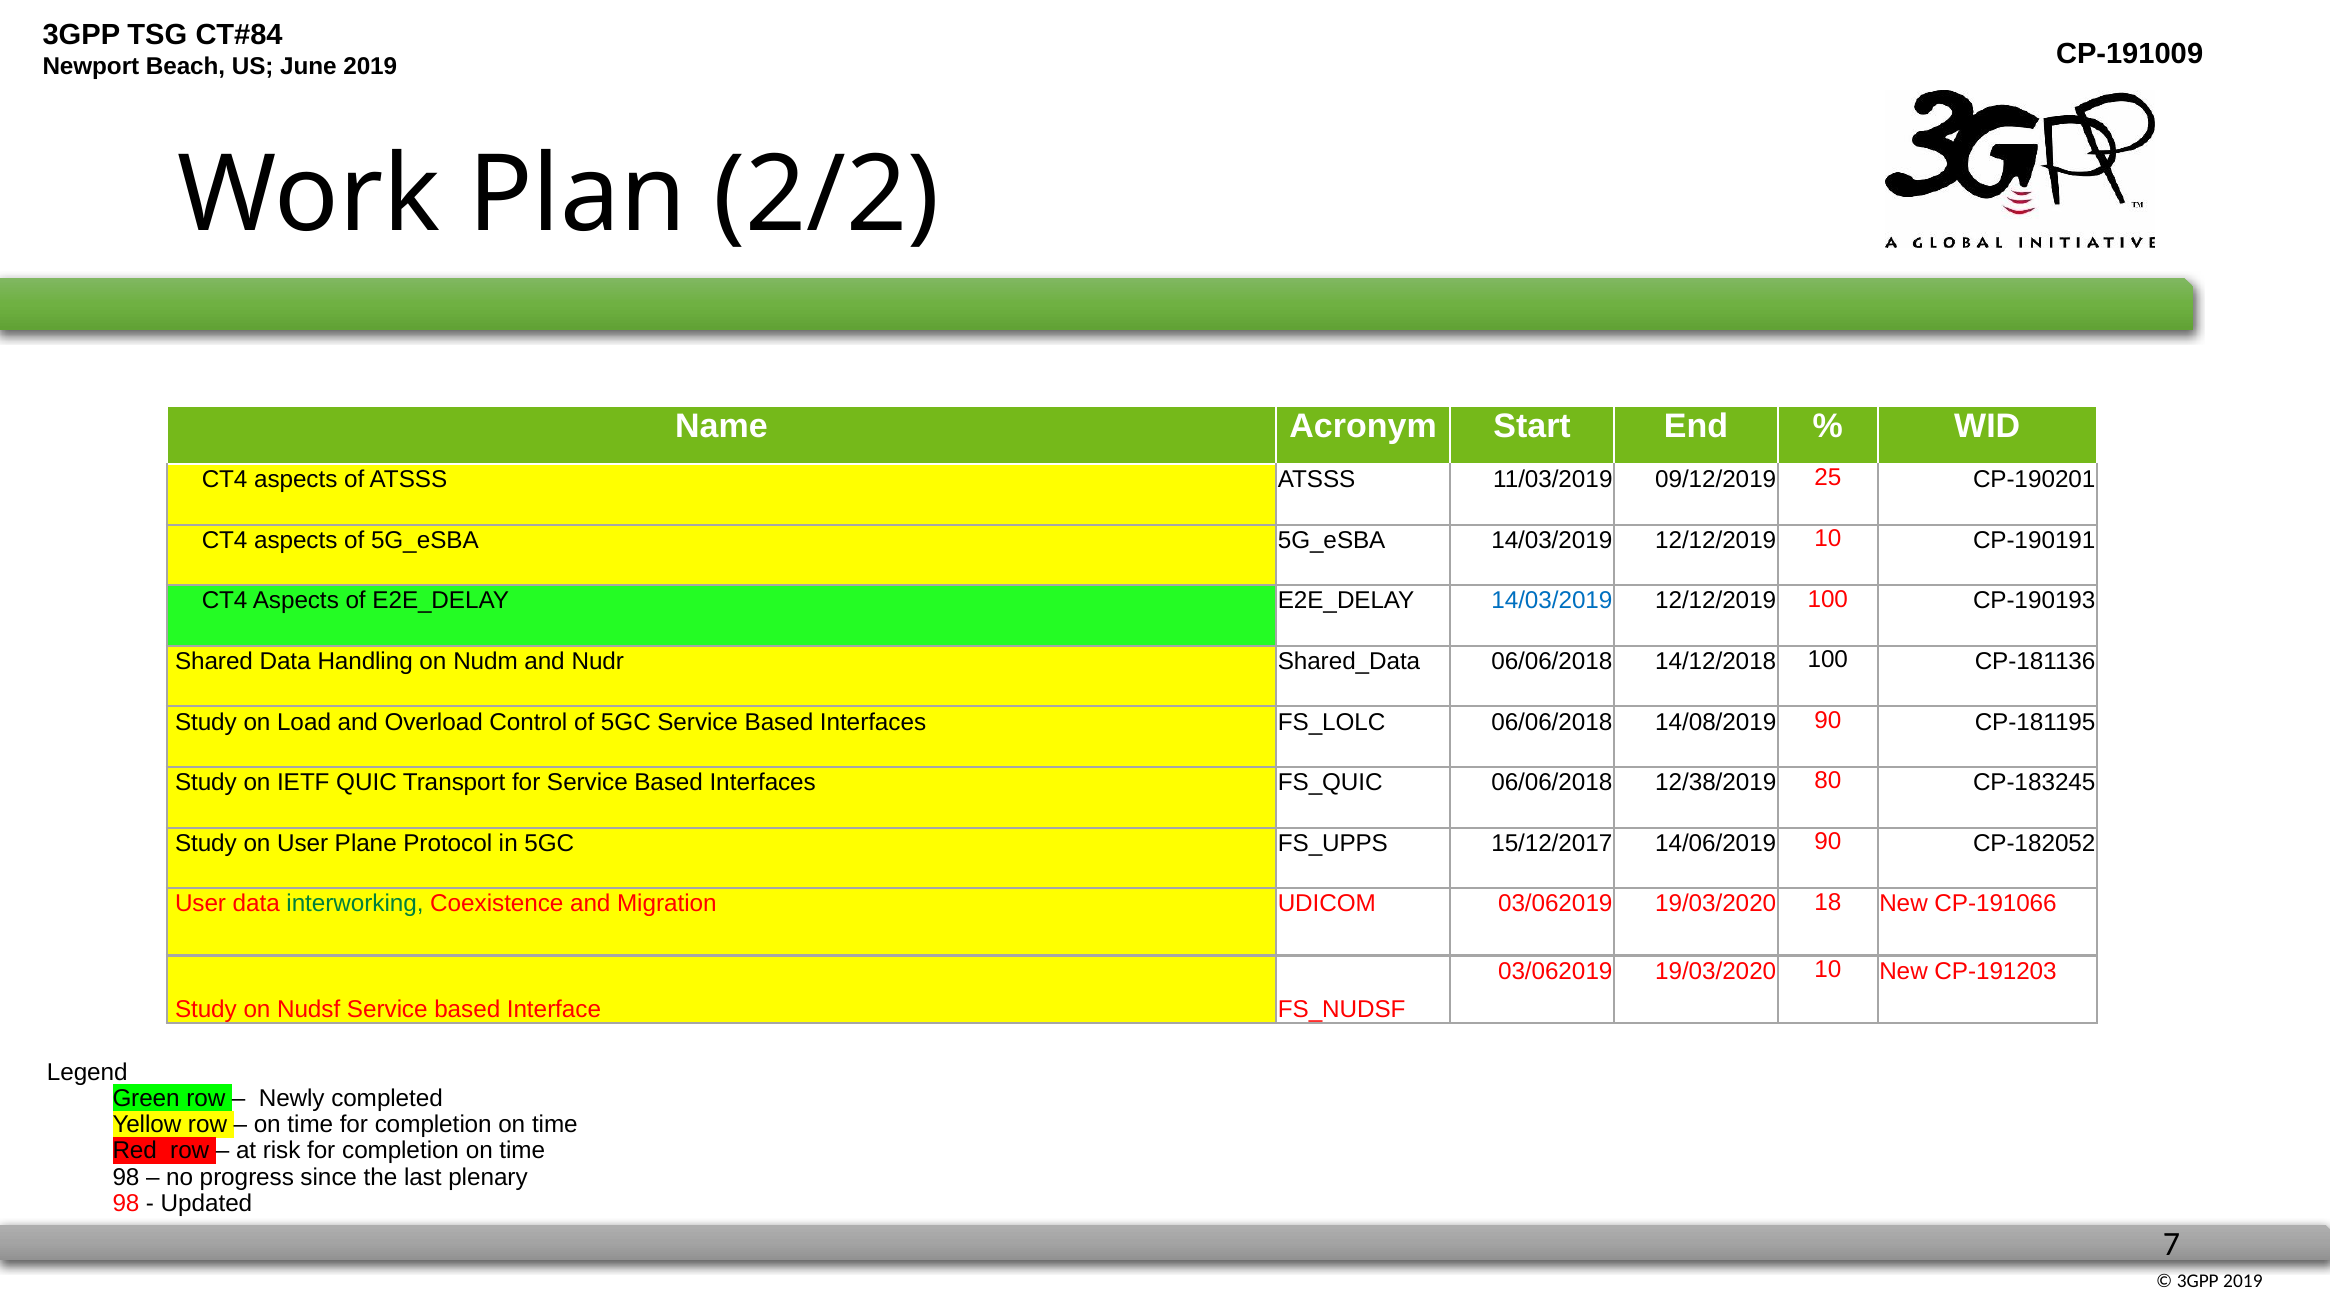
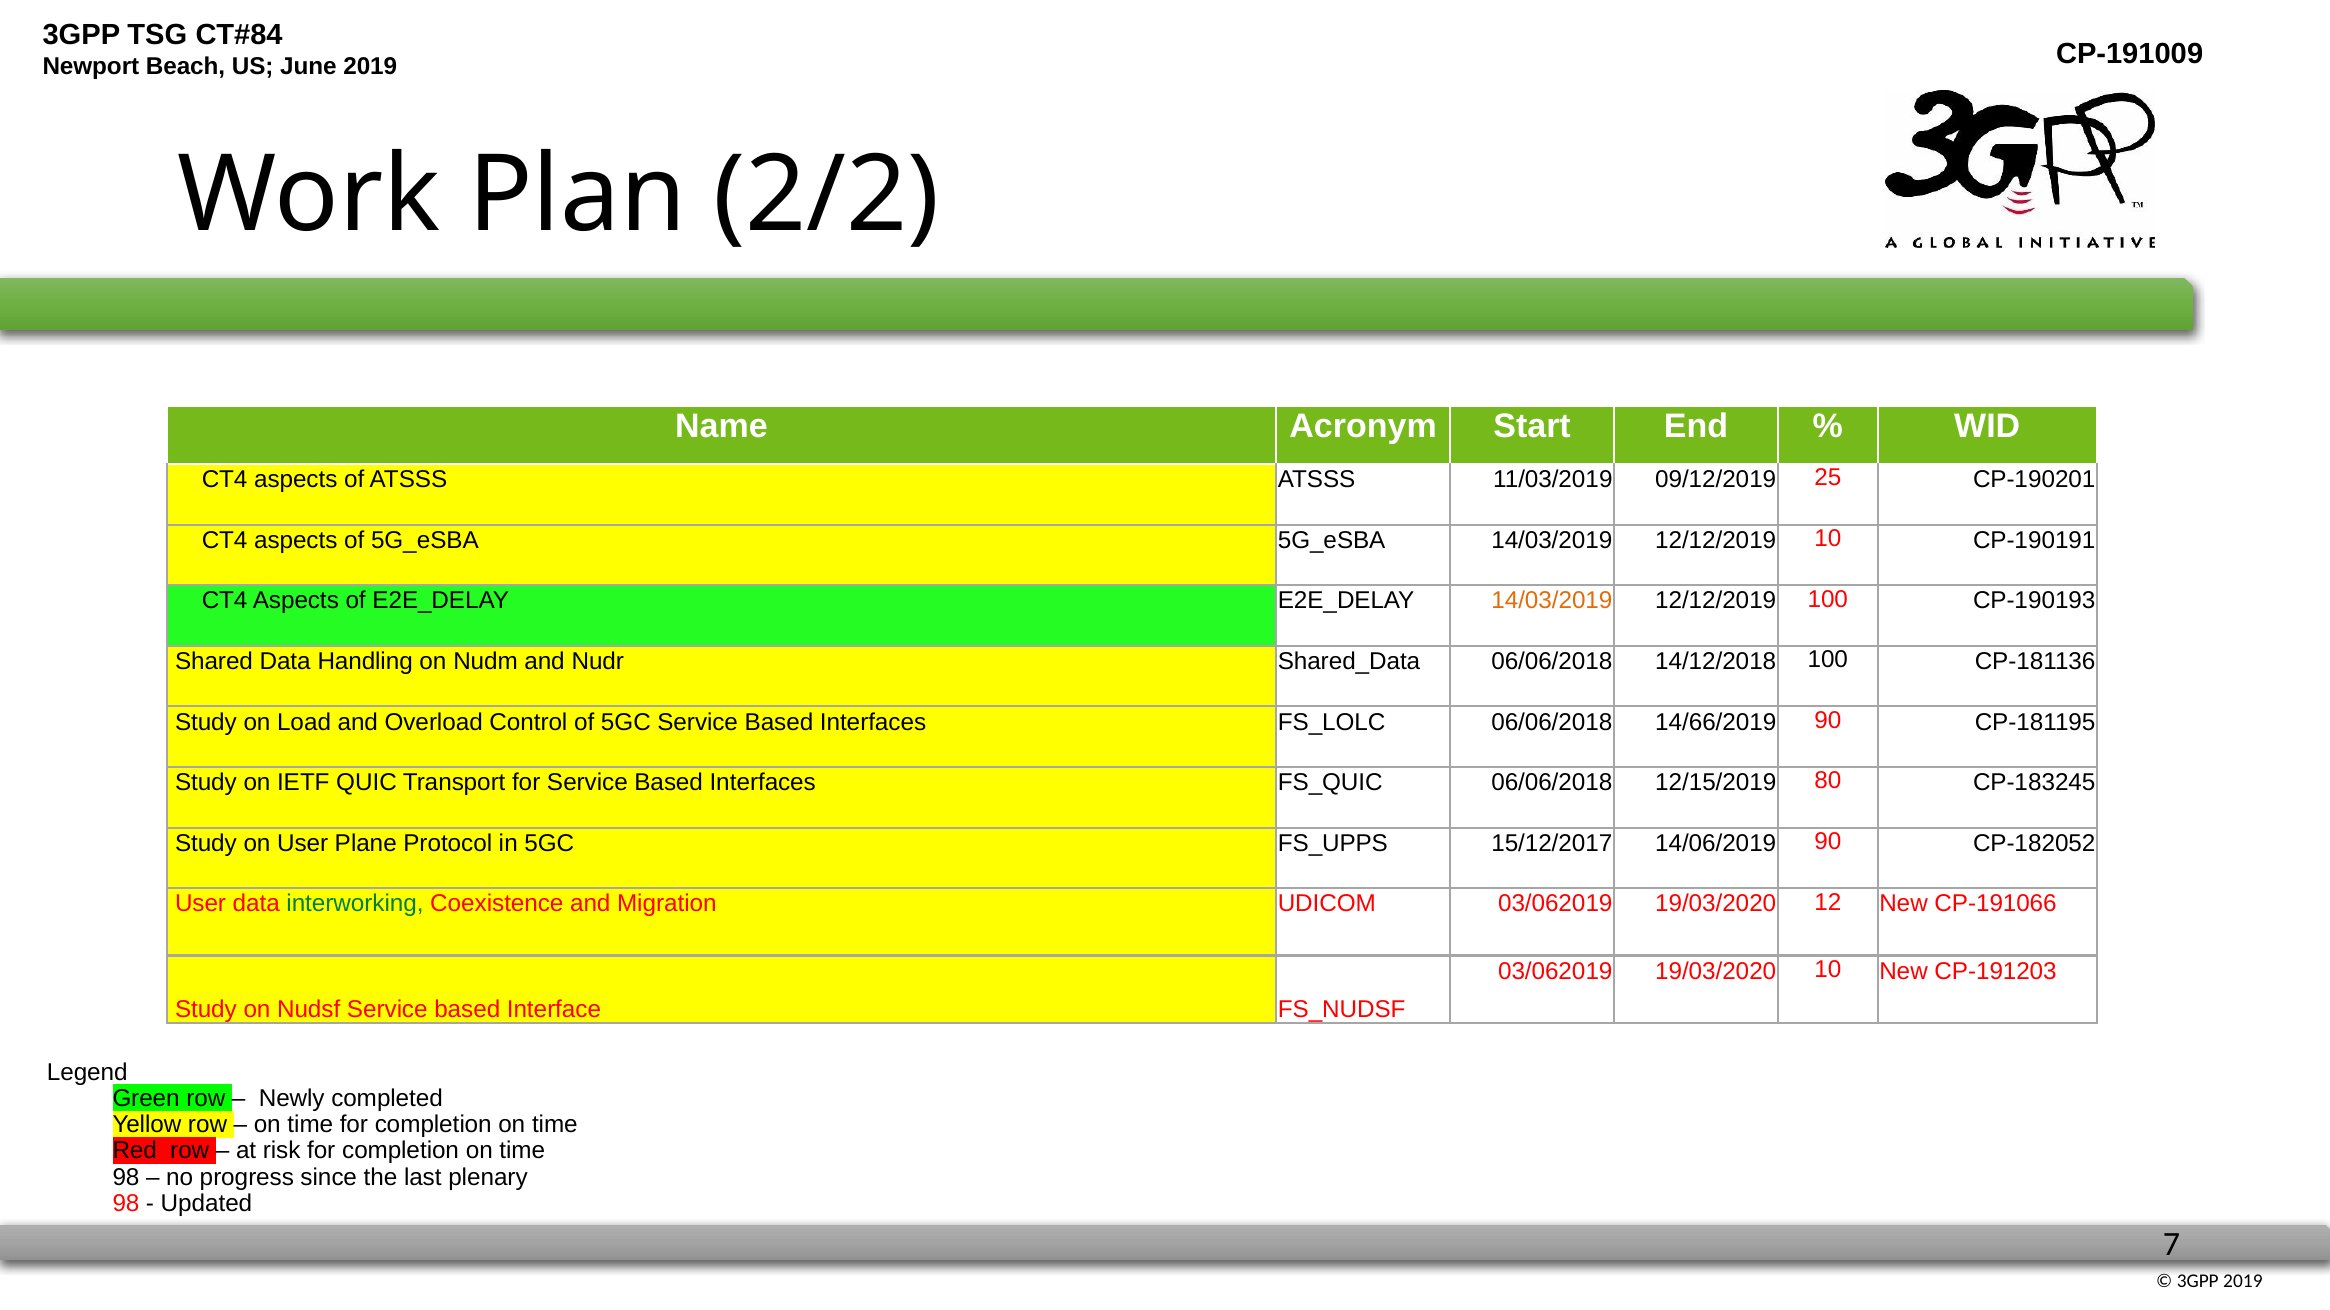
14/03/2019 colour: blue -> orange (1552, 601)
14/08/2019: 14/08/2019 -> 14/66/2019 (1716, 722)
12/38/2019: 12/38/2019 -> 12/15/2019 (1716, 783)
18: 18 -> 12 (1828, 902)
